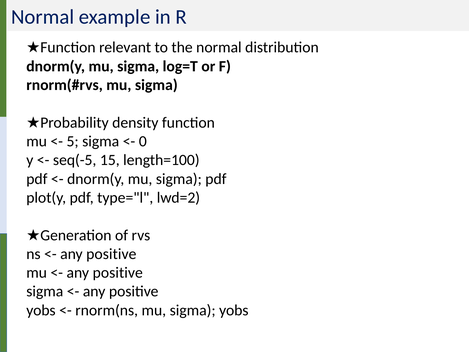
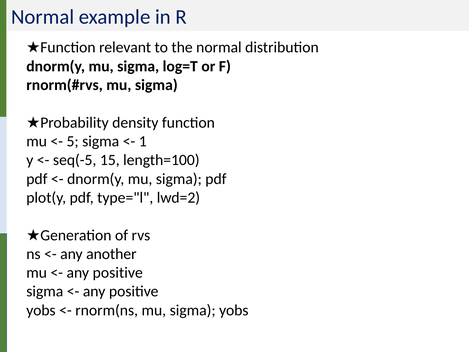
0: 0 -> 1 (143, 141)
positive: positive -> another (111, 254)
